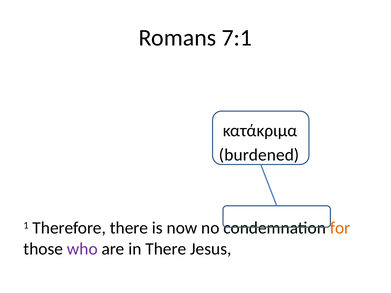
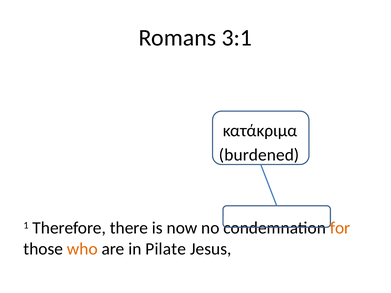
7:1: 7:1 -> 3:1 (237, 38)
who colour: purple -> orange (82, 249)
in There: There -> Pilate (166, 249)
